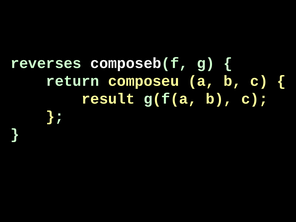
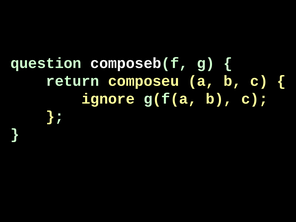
reverses: reverses -> question (46, 63)
result: result -> ignore (108, 99)
